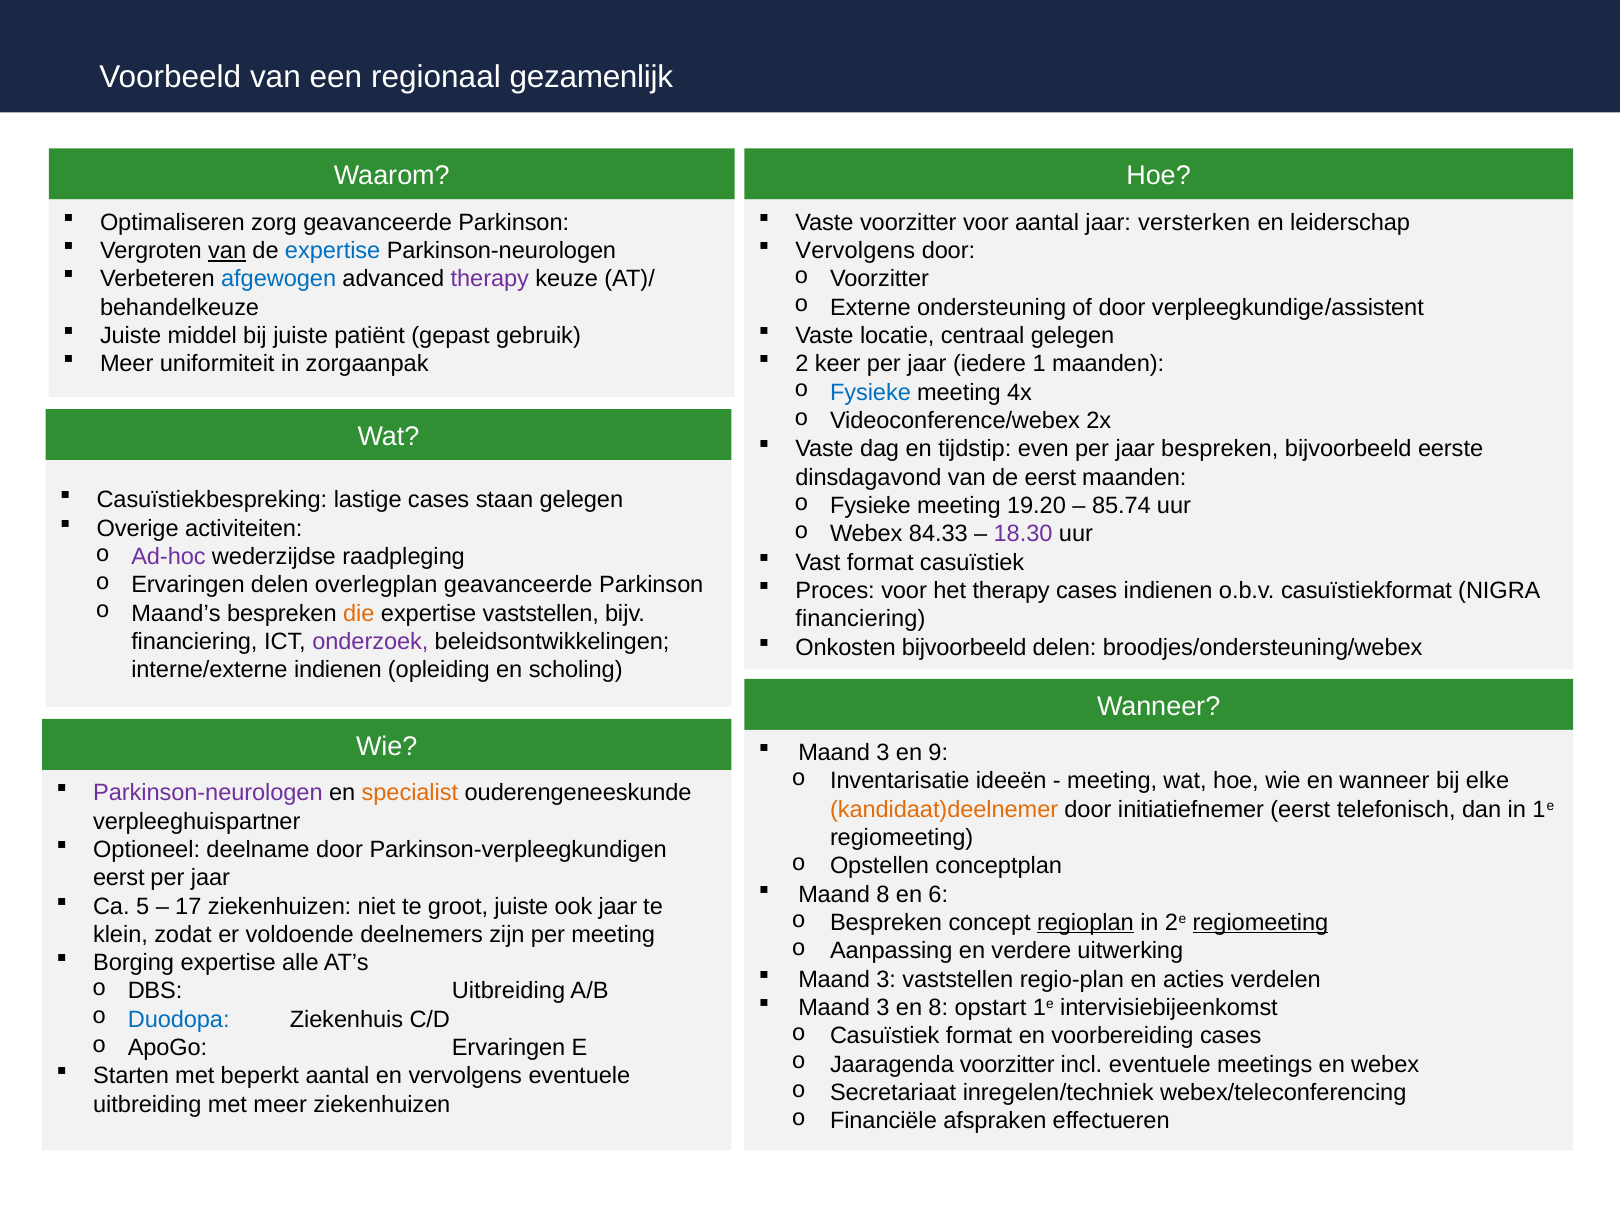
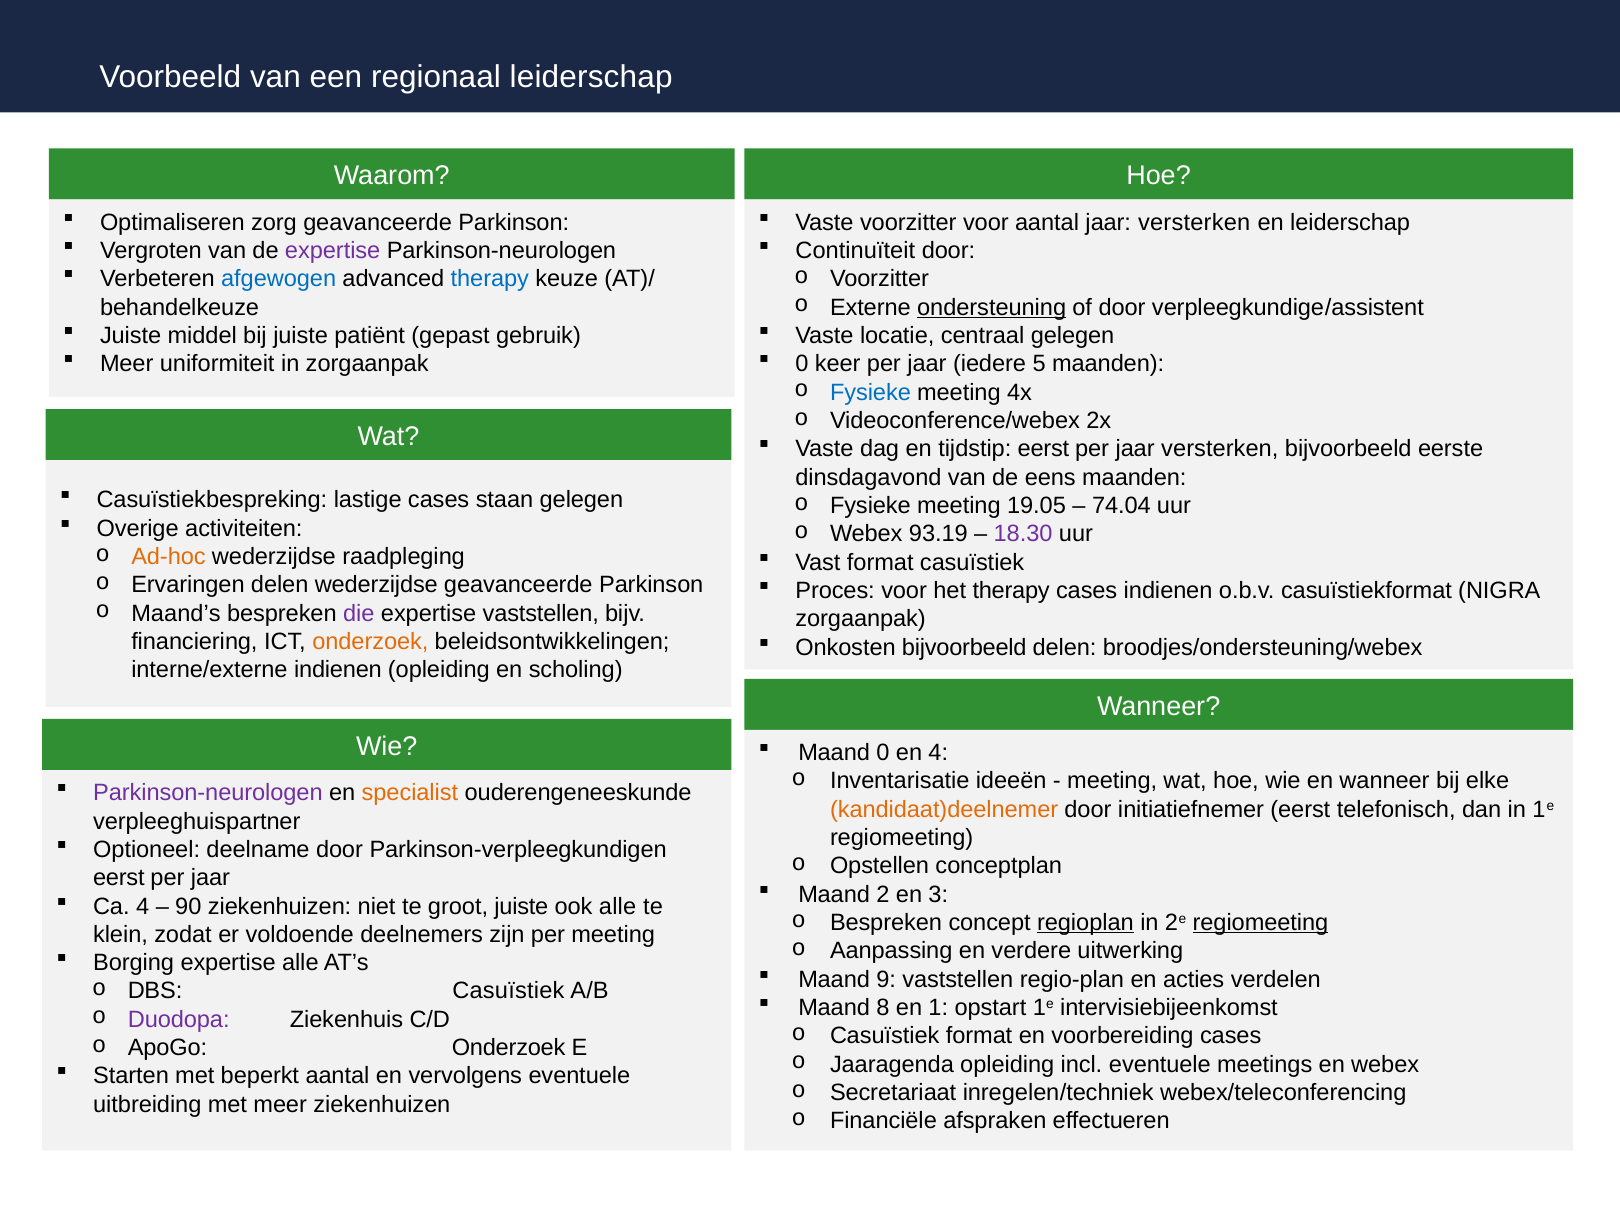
regionaal gezamenlijk: gezamenlijk -> leiderschap (591, 77)
van underline: present -> none (227, 251)
expertise colour: blue -> purple (333, 251)
Vervolgens: Vervolgens -> Continuïteit (855, 251)
therapy colour: purple -> blue (490, 279)
ondersteuning underline: none -> present (992, 307)
2: 2 -> 0 (802, 364)
1: 1 -> 5 (1039, 364)
tijdstip even: even -> eerst (1043, 449)
per jaar bespreken: bespreken -> versterken (1220, 449)
de eerst: eerst -> eens (1050, 477)
19.20: 19.20 -> 19.05 (1036, 506)
85.74: 85.74 -> 74.04 (1121, 506)
84.33: 84.33 -> 93.19 (938, 534)
Ad-hoc colour: purple -> orange (168, 557)
delen overlegplan: overlegplan -> wederzijdse (376, 585)
die colour: orange -> purple (359, 613)
financiering: financiering -> zorgaanpak (861, 619)
onderzoek colour: purple -> orange (370, 642)
3: 3 -> 0 (883, 753)
en 9: 9 -> 4 (938, 753)
Maand 8: 8 -> 2 (883, 894)
6: 6 -> 3 (938, 894)
Ca 5: 5 -> 4 (143, 906)
17: 17 -> 90 (188, 906)
ook jaar: jaar -> alle (618, 906)
3: 3 -> 9 (886, 979)
DBS Uitbreiding: Uitbreiding -> Casuïstiek (508, 991)
3: 3 -> 8 (883, 1008)
en 8: 8 -> 1 (938, 1008)
Duodopa colour: blue -> purple (179, 1020)
ApoGo Ervaringen: Ervaringen -> Onderzoek (509, 1048)
Jaaragenda voorzitter: voorzitter -> opleiding (1007, 1064)
